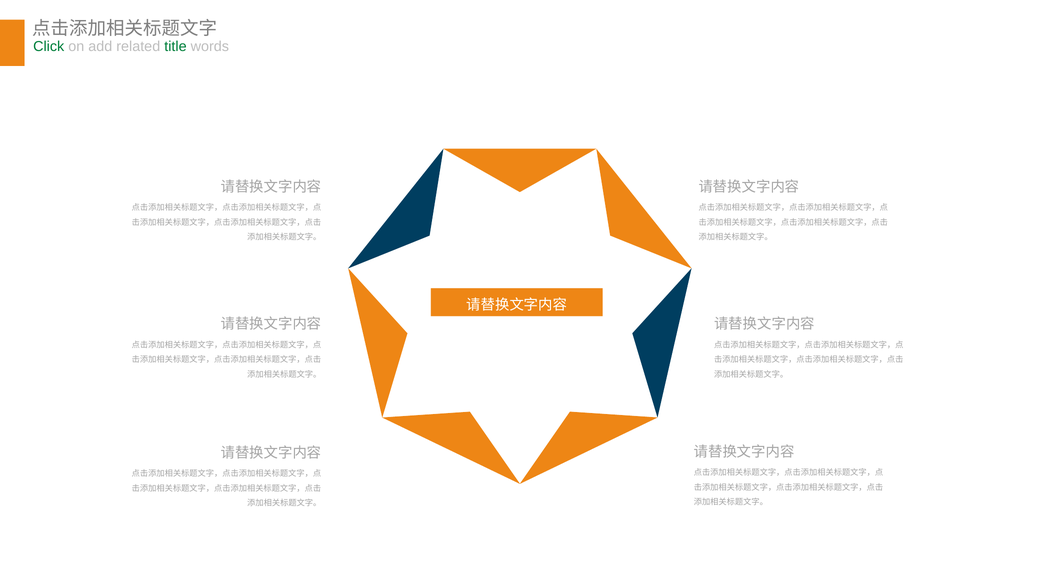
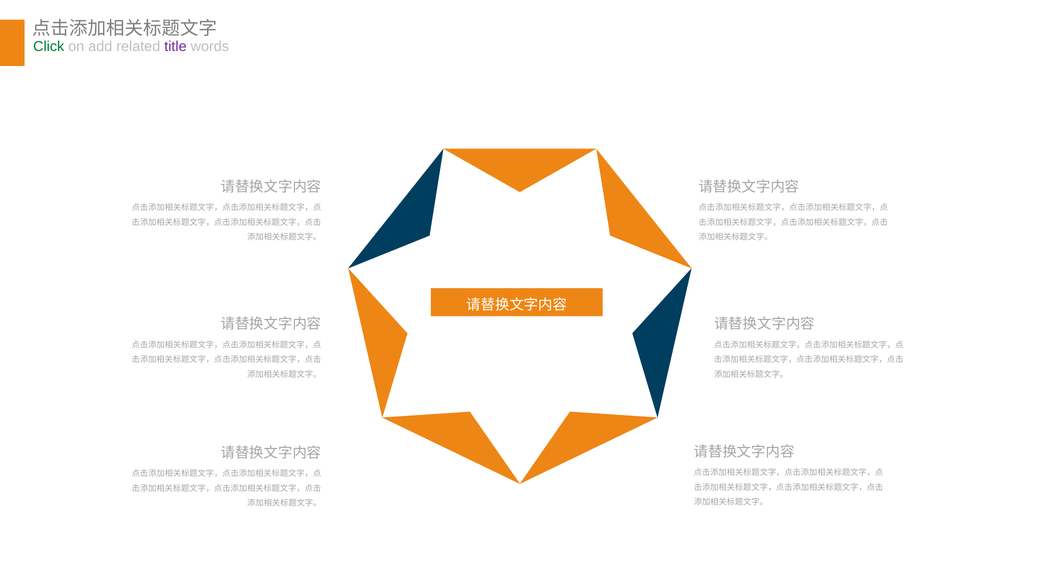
title colour: green -> purple (175, 47)
